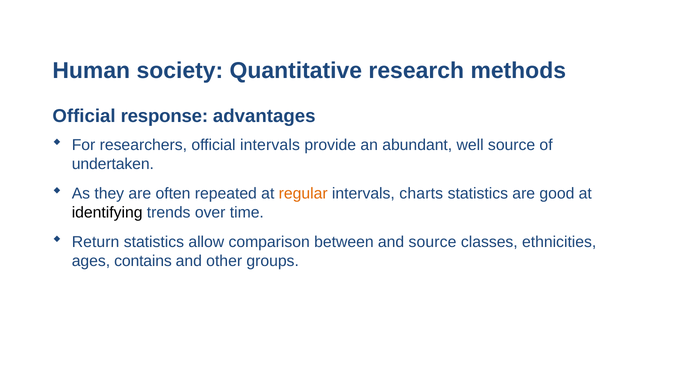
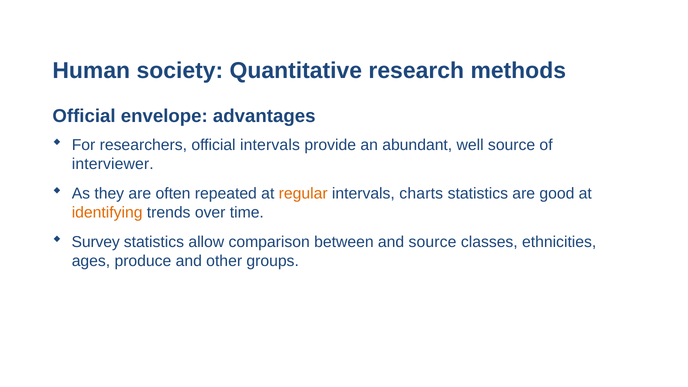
response: response -> envelope (164, 116)
undertaken: undertaken -> interviewer (113, 164)
identifying colour: black -> orange (107, 213)
Return: Return -> Survey (96, 242)
contains: contains -> produce (143, 261)
